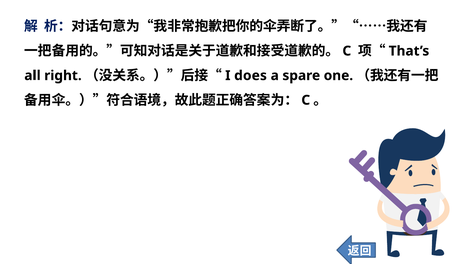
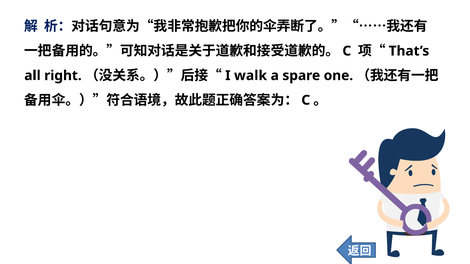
does: does -> walk (251, 76)
